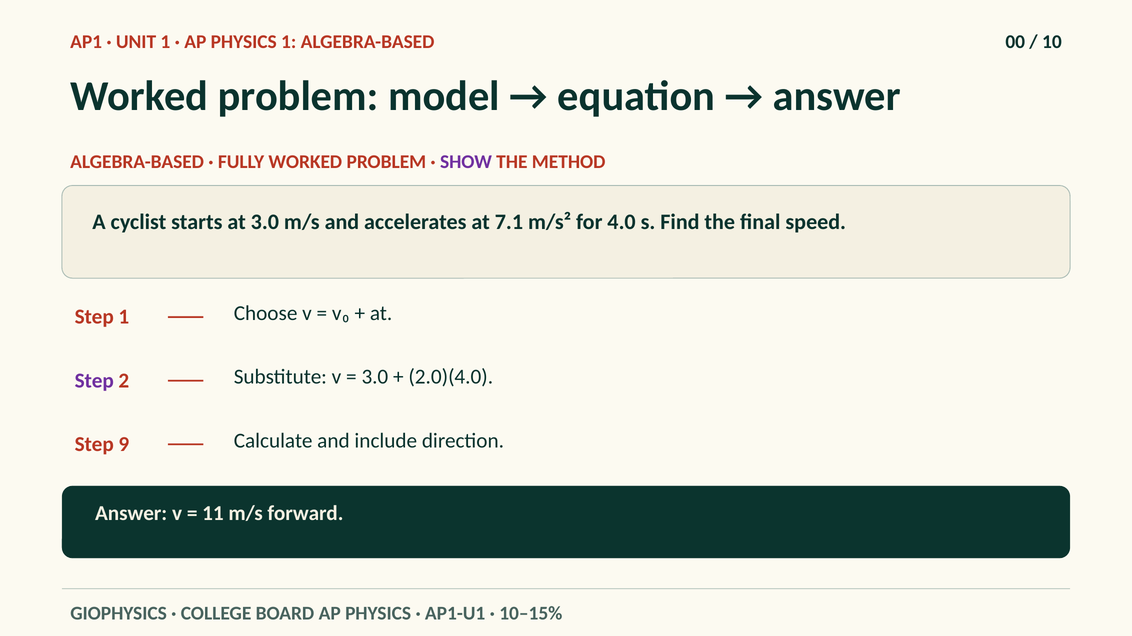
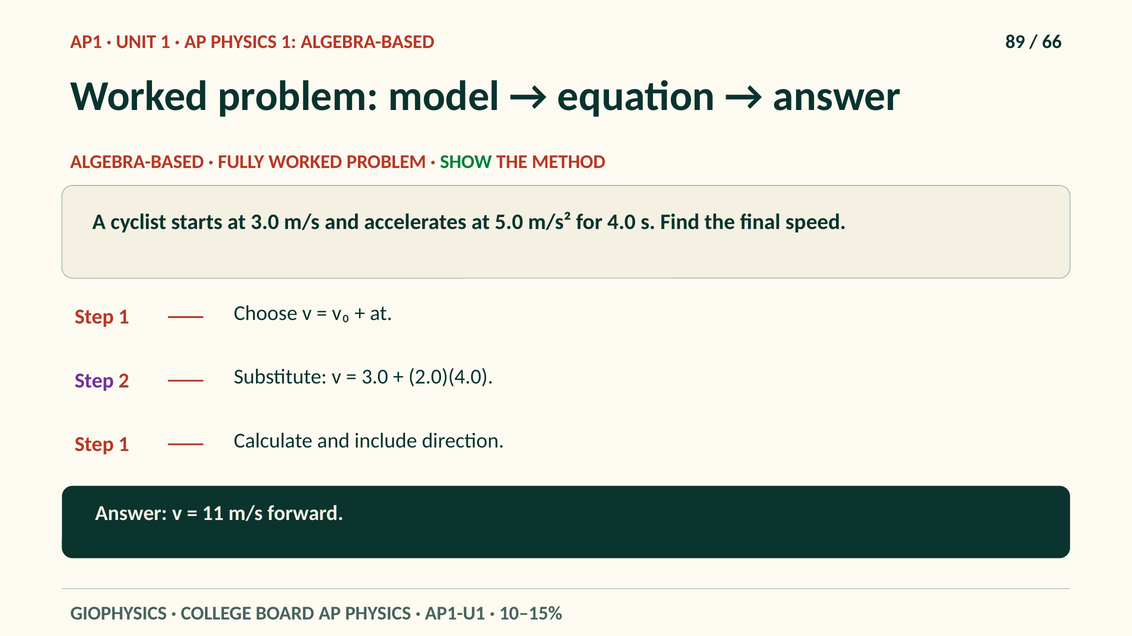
00: 00 -> 89 (1015, 42)
10: 10 -> 66 (1052, 42)
SHOW colour: purple -> green (466, 162)
7.1: 7.1 -> 5.0 (509, 222)
9: 9 -> 1 (124, 445)
